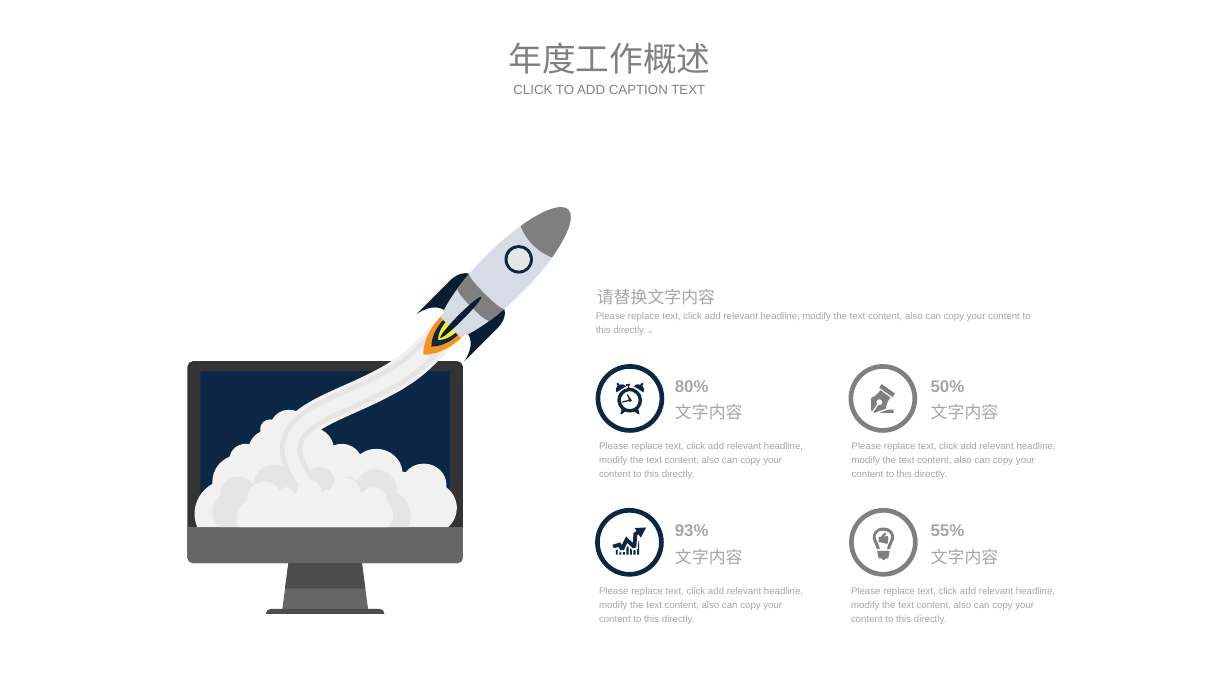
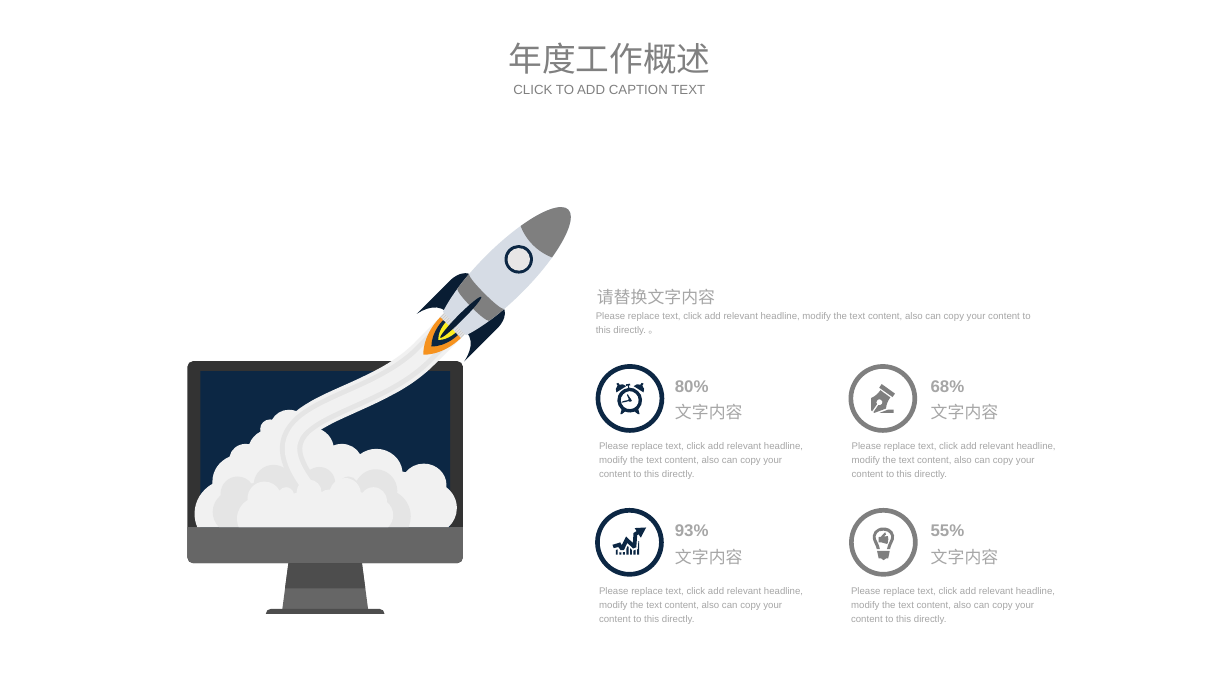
50%: 50% -> 68% (947, 387)
